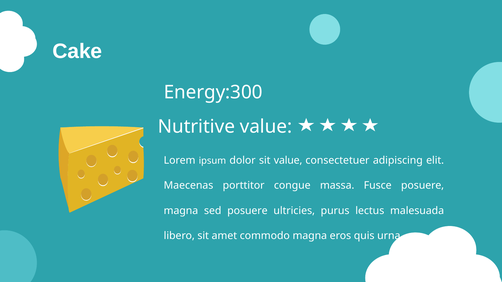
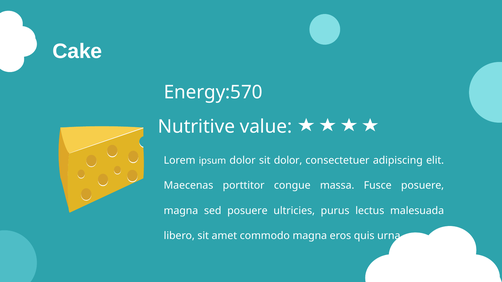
Energy:300: Energy:300 -> Energy:570 (213, 92)
sit value: value -> dolor (288, 161)
